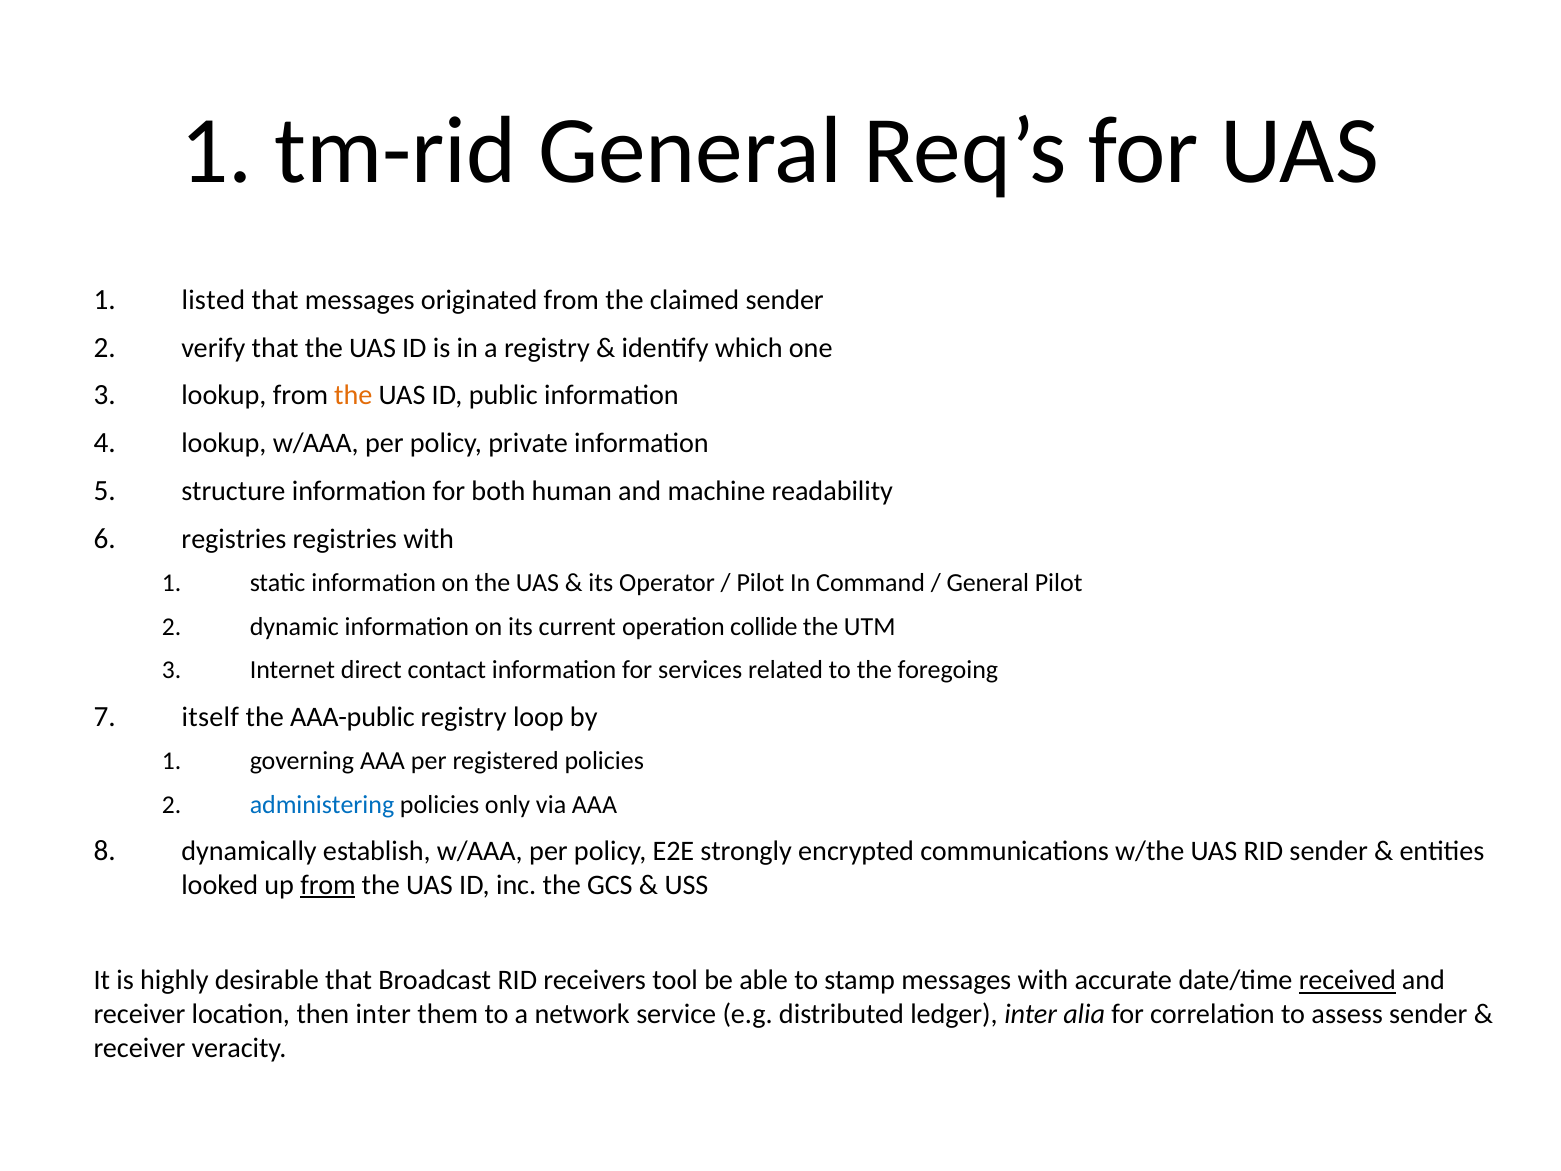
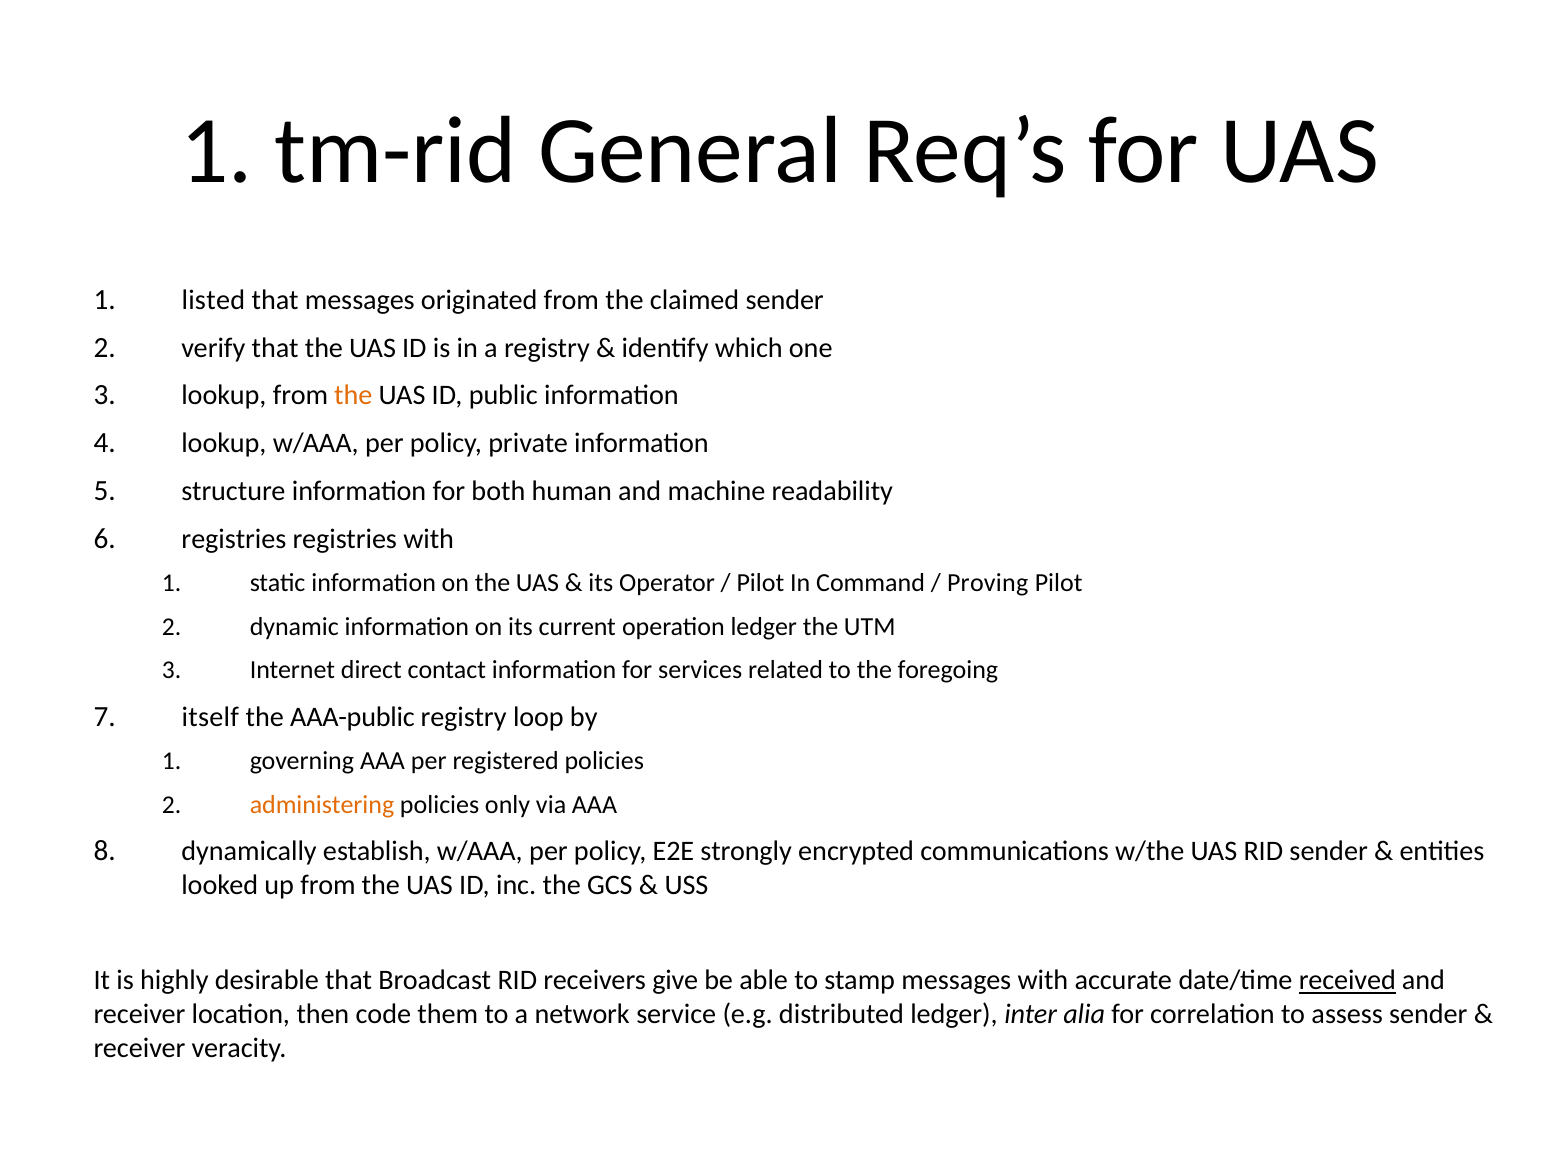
General: General -> Proving (988, 583)
operation collide: collide -> ledger (764, 627)
administering colour: blue -> orange (322, 804)
from underline: present -> none (328, 885)
tool: tool -> give (675, 980)
then inter: inter -> code (383, 1014)
